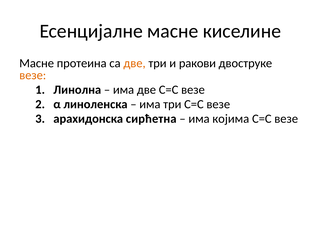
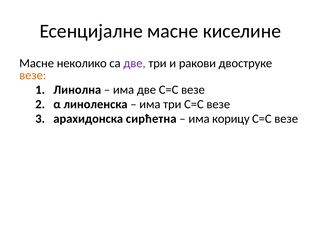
протеина: протеина -> неколико (82, 63)
две colour: orange -> purple (135, 63)
којима: којима -> корицу (231, 119)
